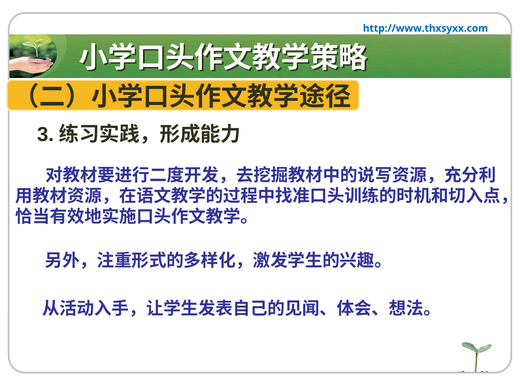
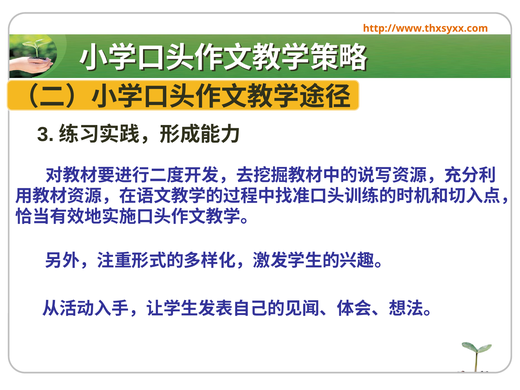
http://www.thxsyxx.com colour: blue -> orange (425, 28)
